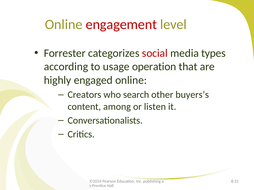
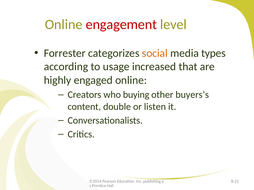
social colour: red -> orange (155, 53)
operation: operation -> increased (154, 67)
search: search -> buying (136, 95)
among: among -> double (117, 107)
